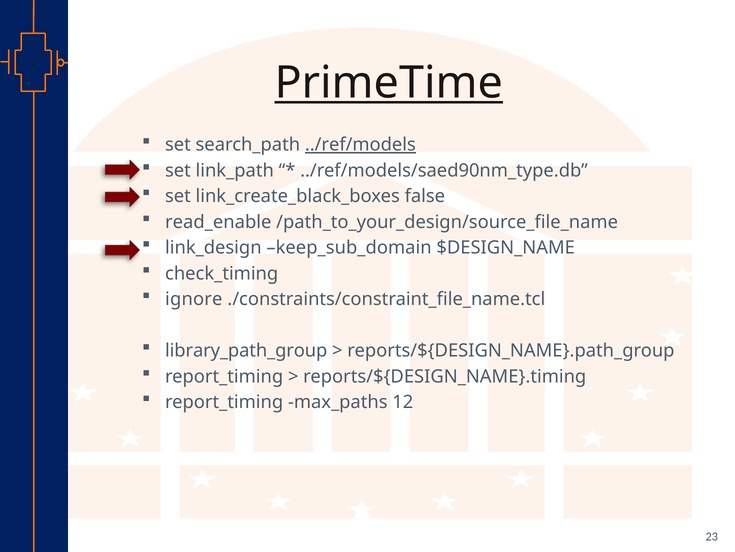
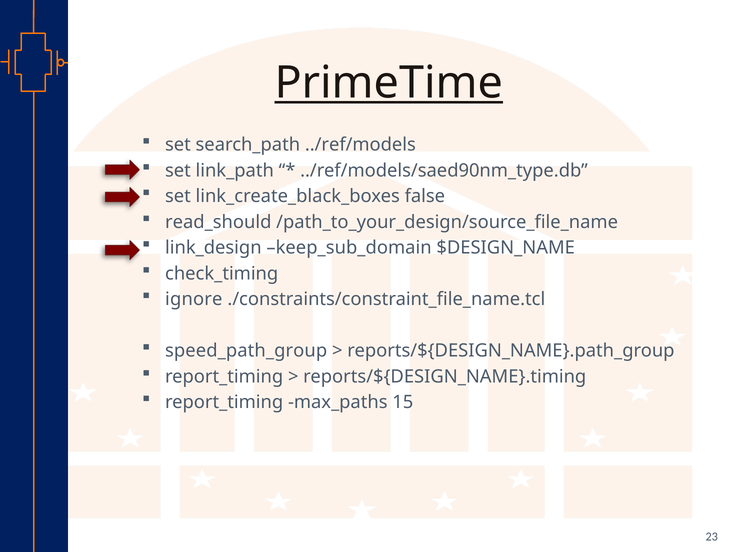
../ref/models underline: present -> none (360, 145)
read_enable: read_enable -> read_should (218, 222)
library_path_group: library_path_group -> speed_path_group (246, 350)
12: 12 -> 15 (403, 402)
